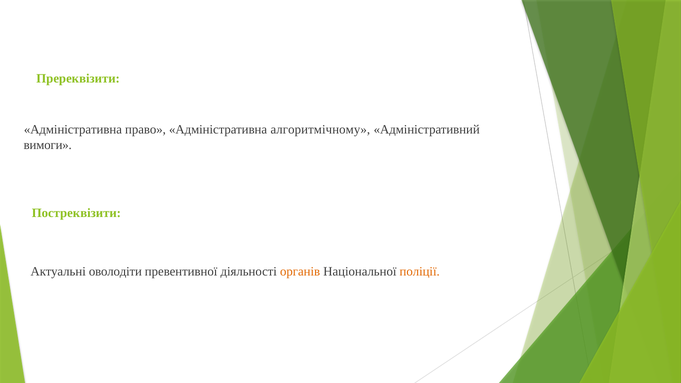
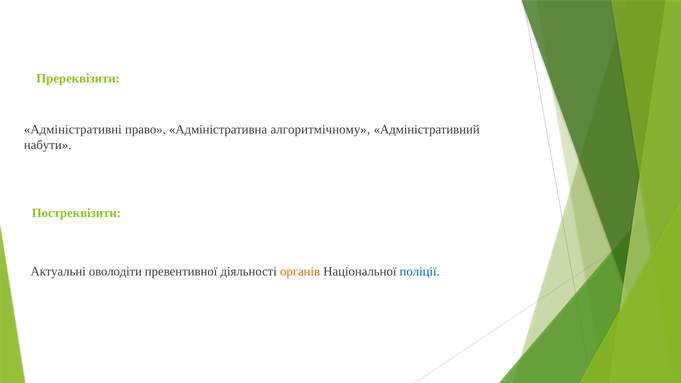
Адміністративна: Адміністративна -> Адміністративні (73, 130)
вимоги: вимоги -> набути (48, 145)
поліції colour: orange -> blue (420, 271)
